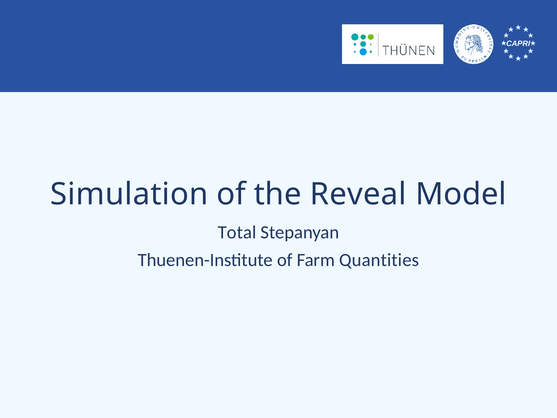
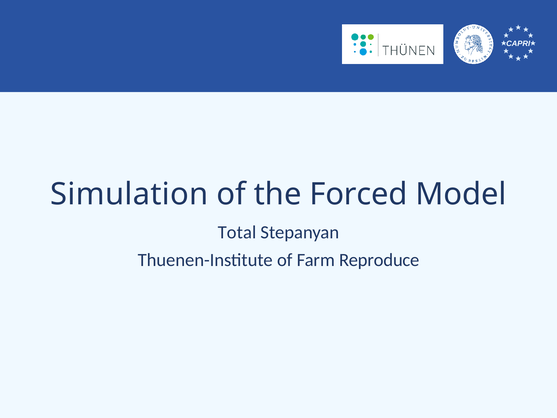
Reveal: Reveal -> Forced (358, 194)
Quantities: Quantities -> Reproduce (379, 260)
